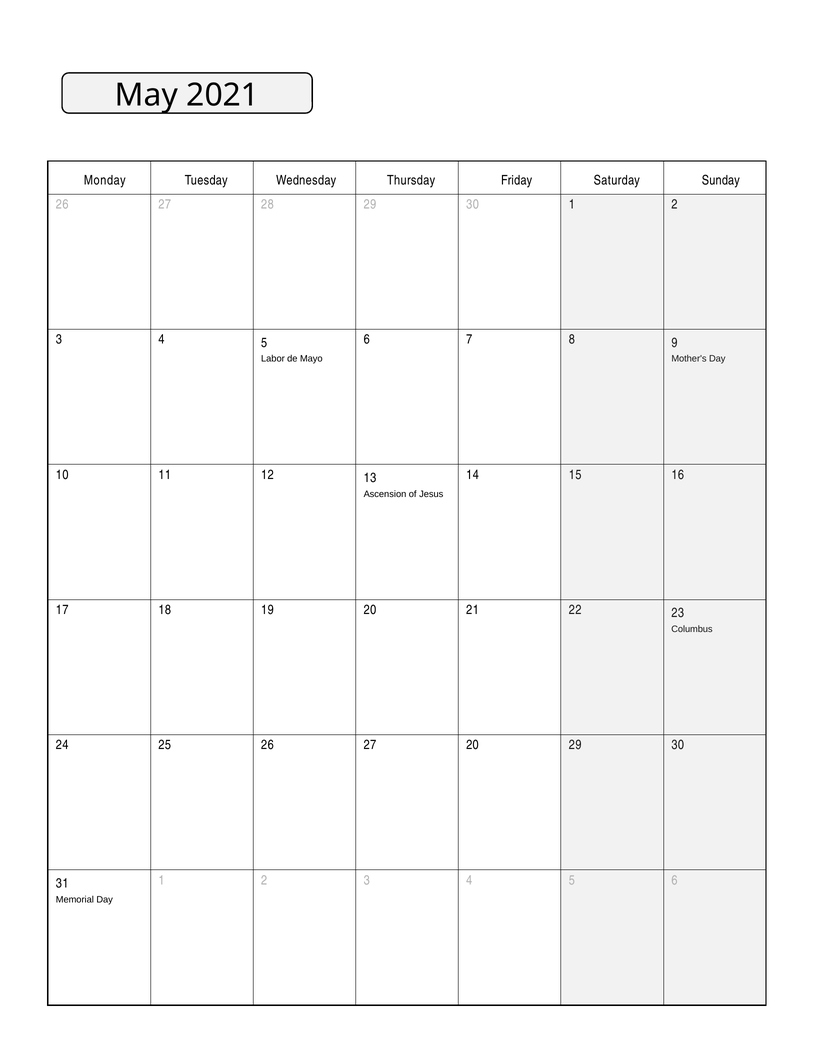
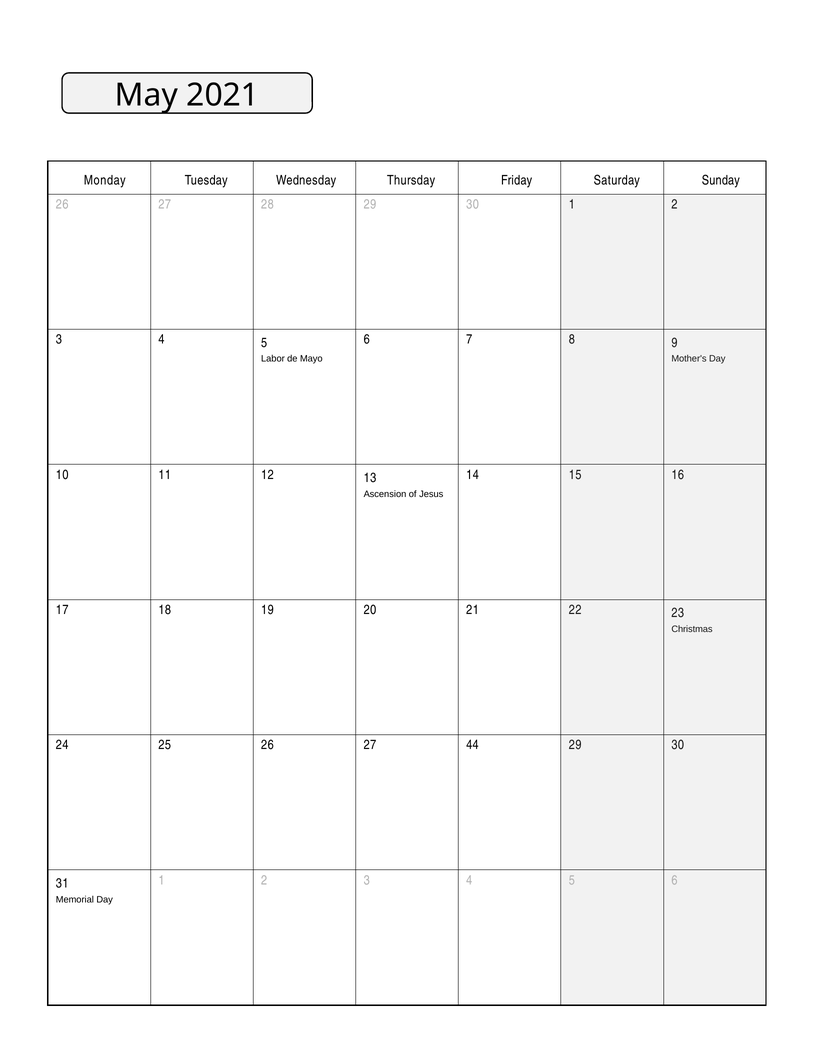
Columbus: Columbus -> Christmas (692, 630)
27 20: 20 -> 44 (472, 745)
